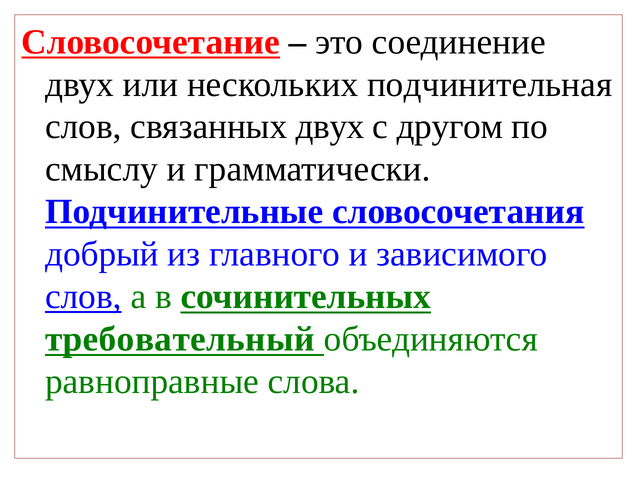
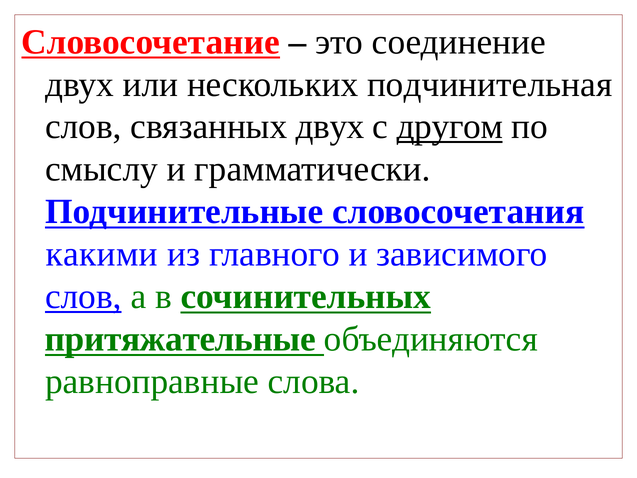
другом underline: none -> present (450, 127)
добрый: добрый -> какими (102, 254)
требовательный: требовательный -> притяжательные (180, 339)
